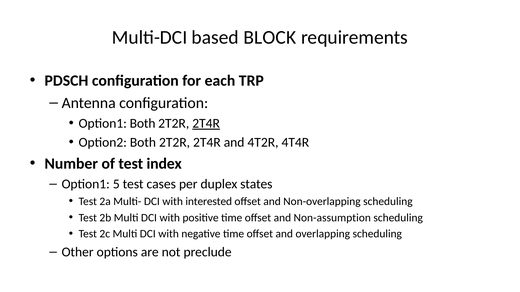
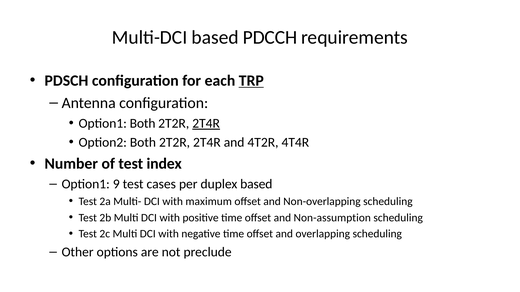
BLOCK: BLOCK -> PDCCH (270, 37)
TRP underline: none -> present (251, 81)
5: 5 -> 9 (116, 184)
duplex states: states -> based (256, 184)
interested: interested -> maximum (209, 202)
